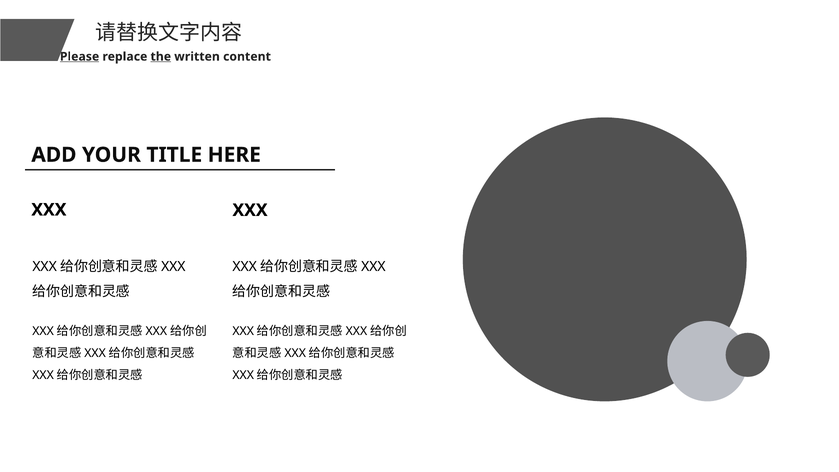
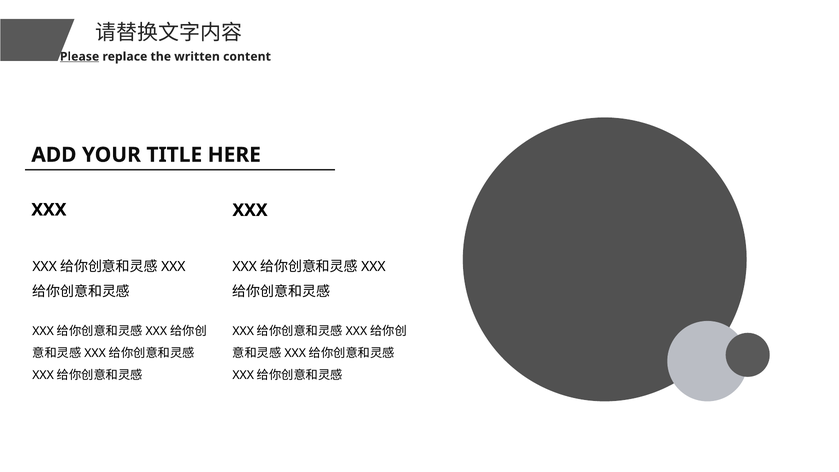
the underline: present -> none (161, 57)
